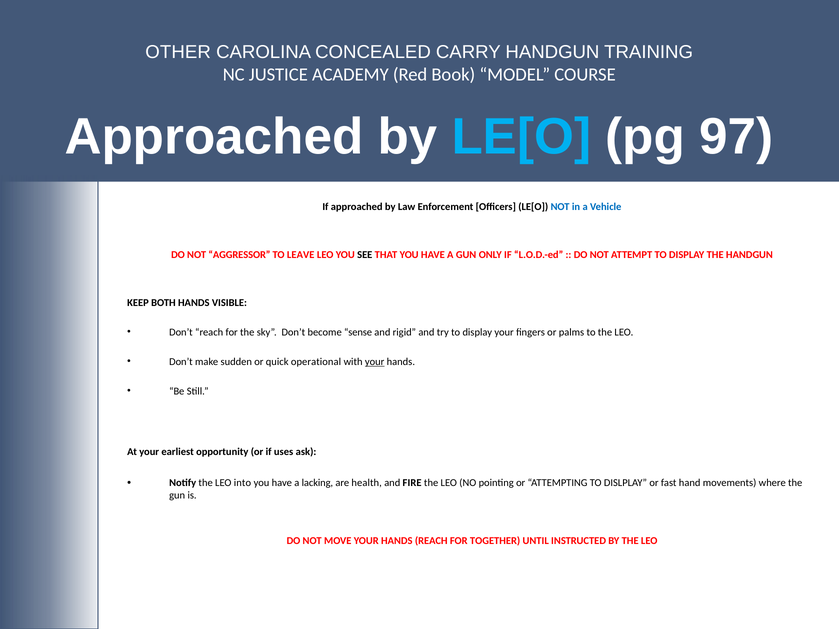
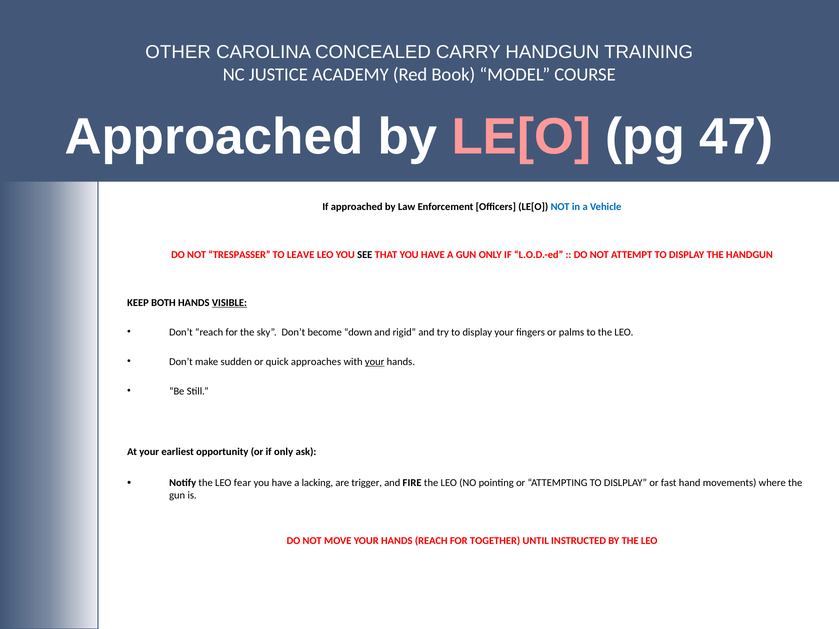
LE[O colour: light blue -> pink (521, 137)
97: 97 -> 47 (736, 137)
AGGRESSOR: AGGRESSOR -> TRESPASSER (239, 255)
VISIBLE underline: none -> present (229, 303)
sense: sense -> down (358, 332)
operational: operational -> approaches (316, 362)
if uses: uses -> only (284, 452)
into: into -> fear (243, 483)
health: health -> trigger (367, 483)
